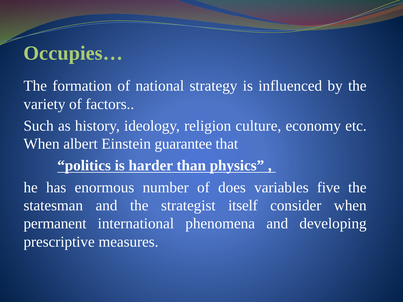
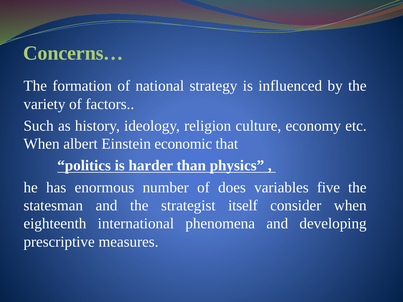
Occupies…: Occupies… -> Concerns… (73, 53)
guarantee: guarantee -> economic (183, 144)
permanent: permanent -> eighteenth (55, 224)
